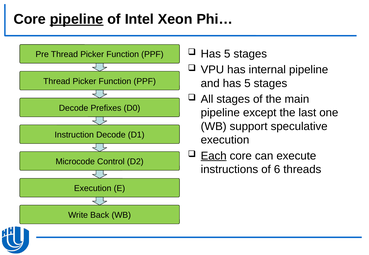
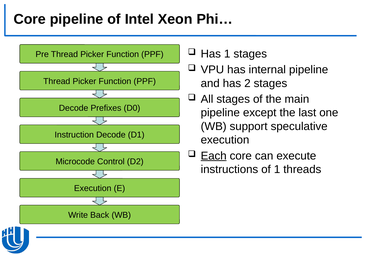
pipeline underline: present -> none (77, 19)
5: 5 -> 1 (227, 54)
and has 5: 5 -> 2 (247, 83)
of 6: 6 -> 1 (277, 170)
